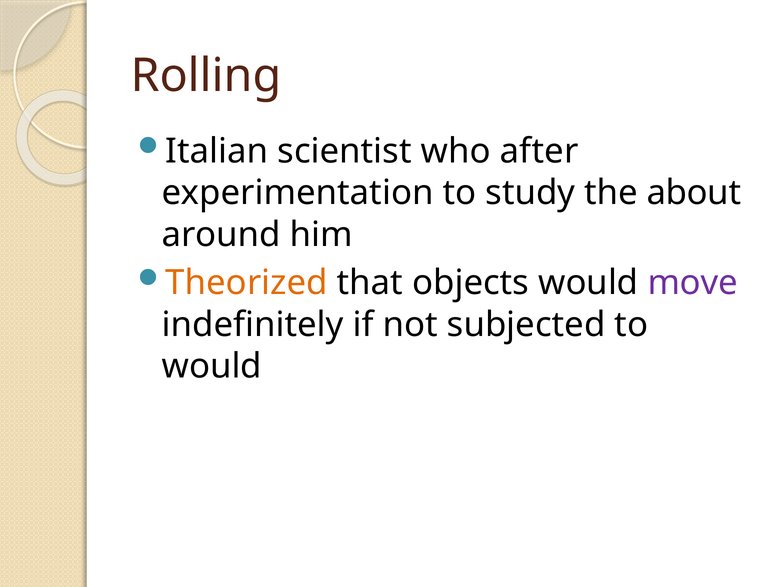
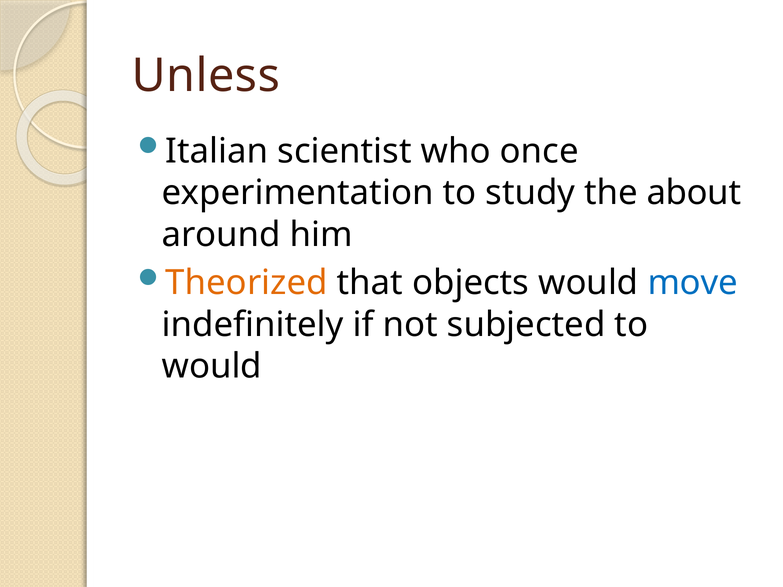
Rolling: Rolling -> Unless (206, 76)
after: after -> once (539, 151)
move colour: purple -> blue (693, 283)
